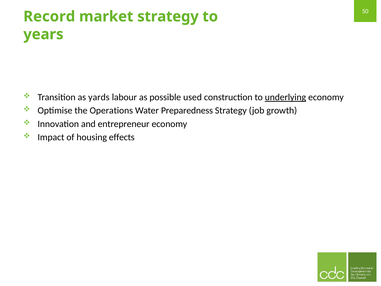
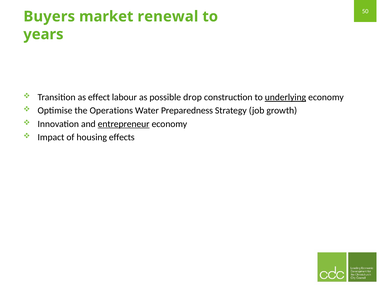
Record: Record -> Buyers (49, 16)
market strategy: strategy -> renewal (168, 16)
yards: yards -> effect (99, 97)
used: used -> drop (193, 97)
entrepreneur underline: none -> present (124, 124)
